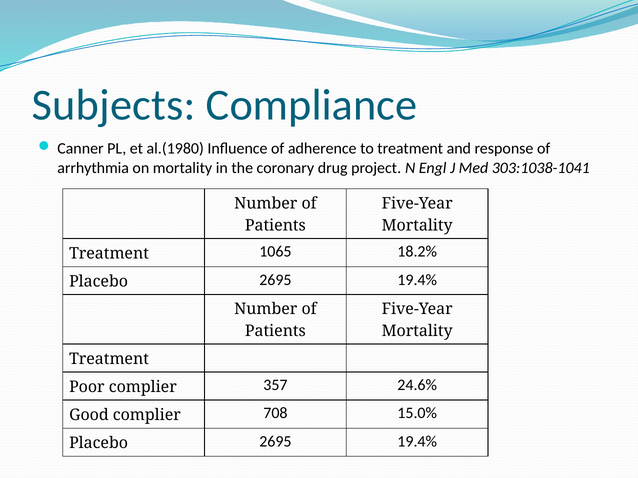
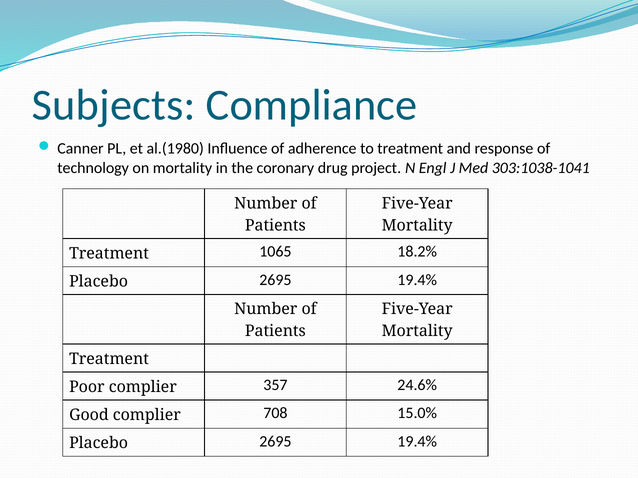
arrhythmia: arrhythmia -> technology (93, 168)
